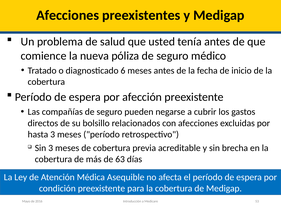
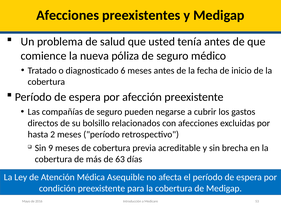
hasta 3: 3 -> 2 (53, 134)
Sin 3: 3 -> 9 (51, 148)
